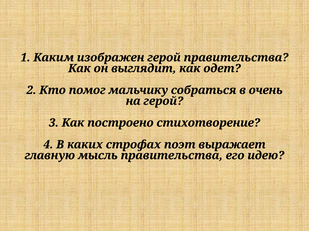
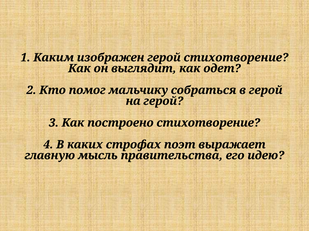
герой правительства: правительства -> стихотворение (236, 58)
в очень: очень -> герой (266, 90)
